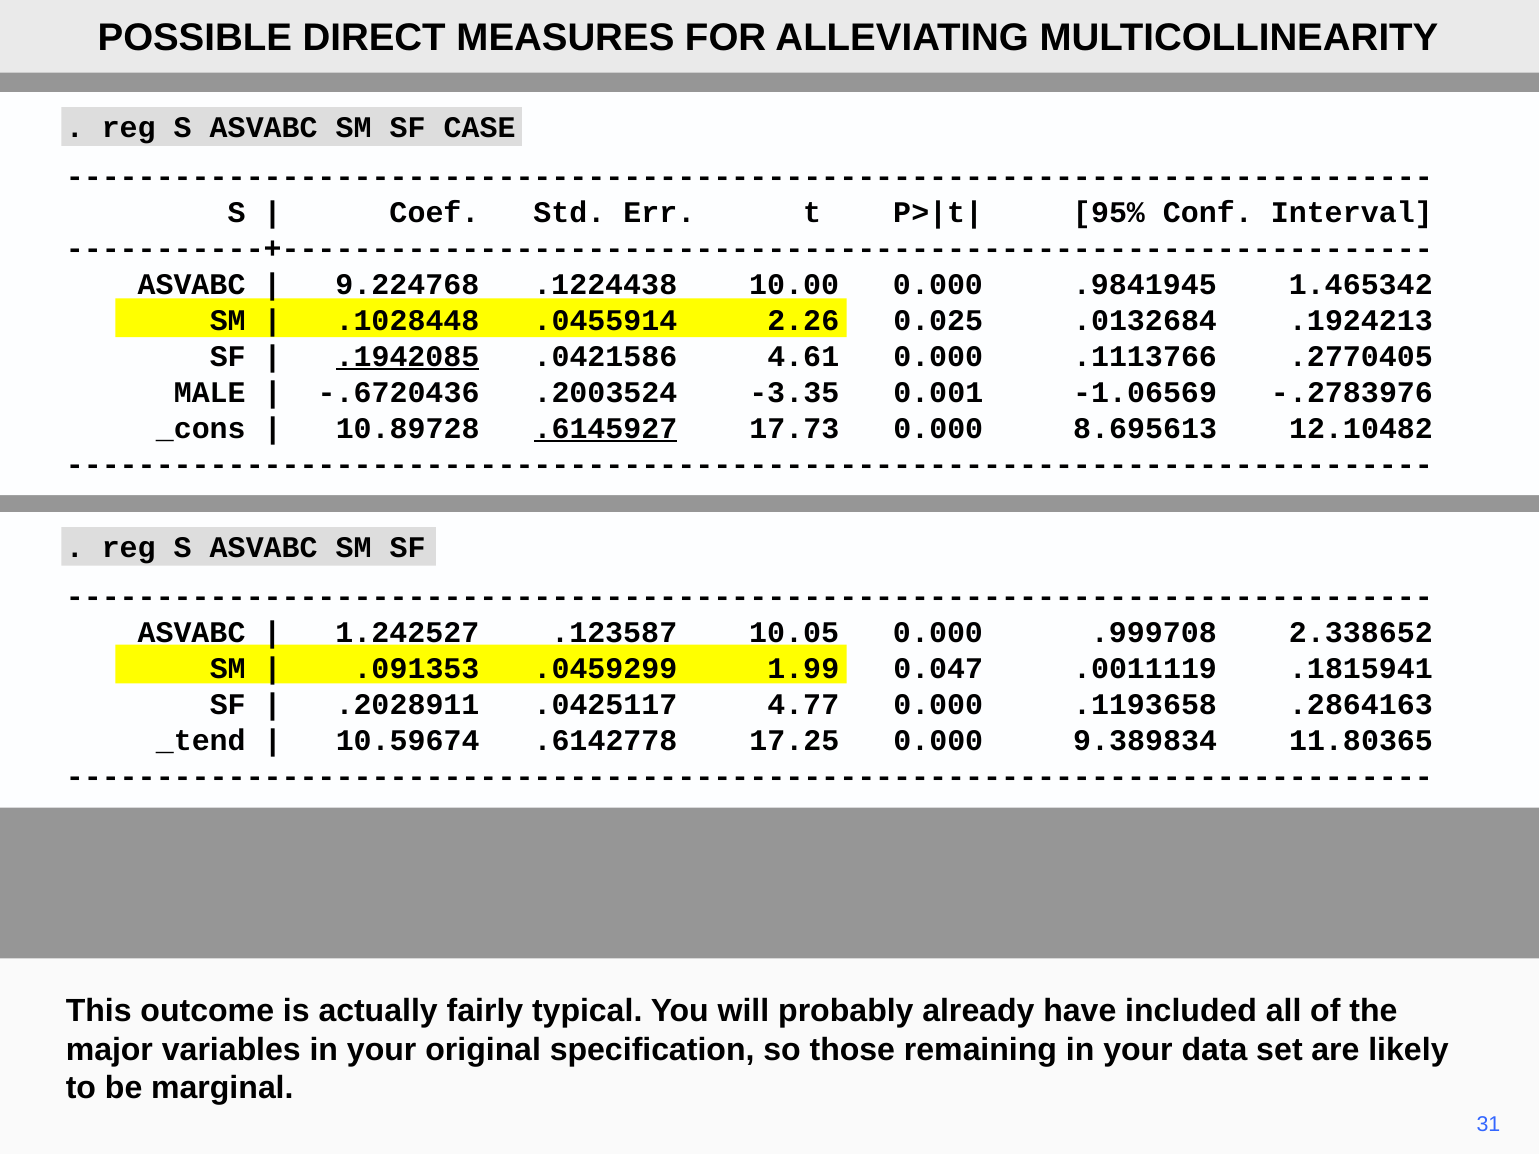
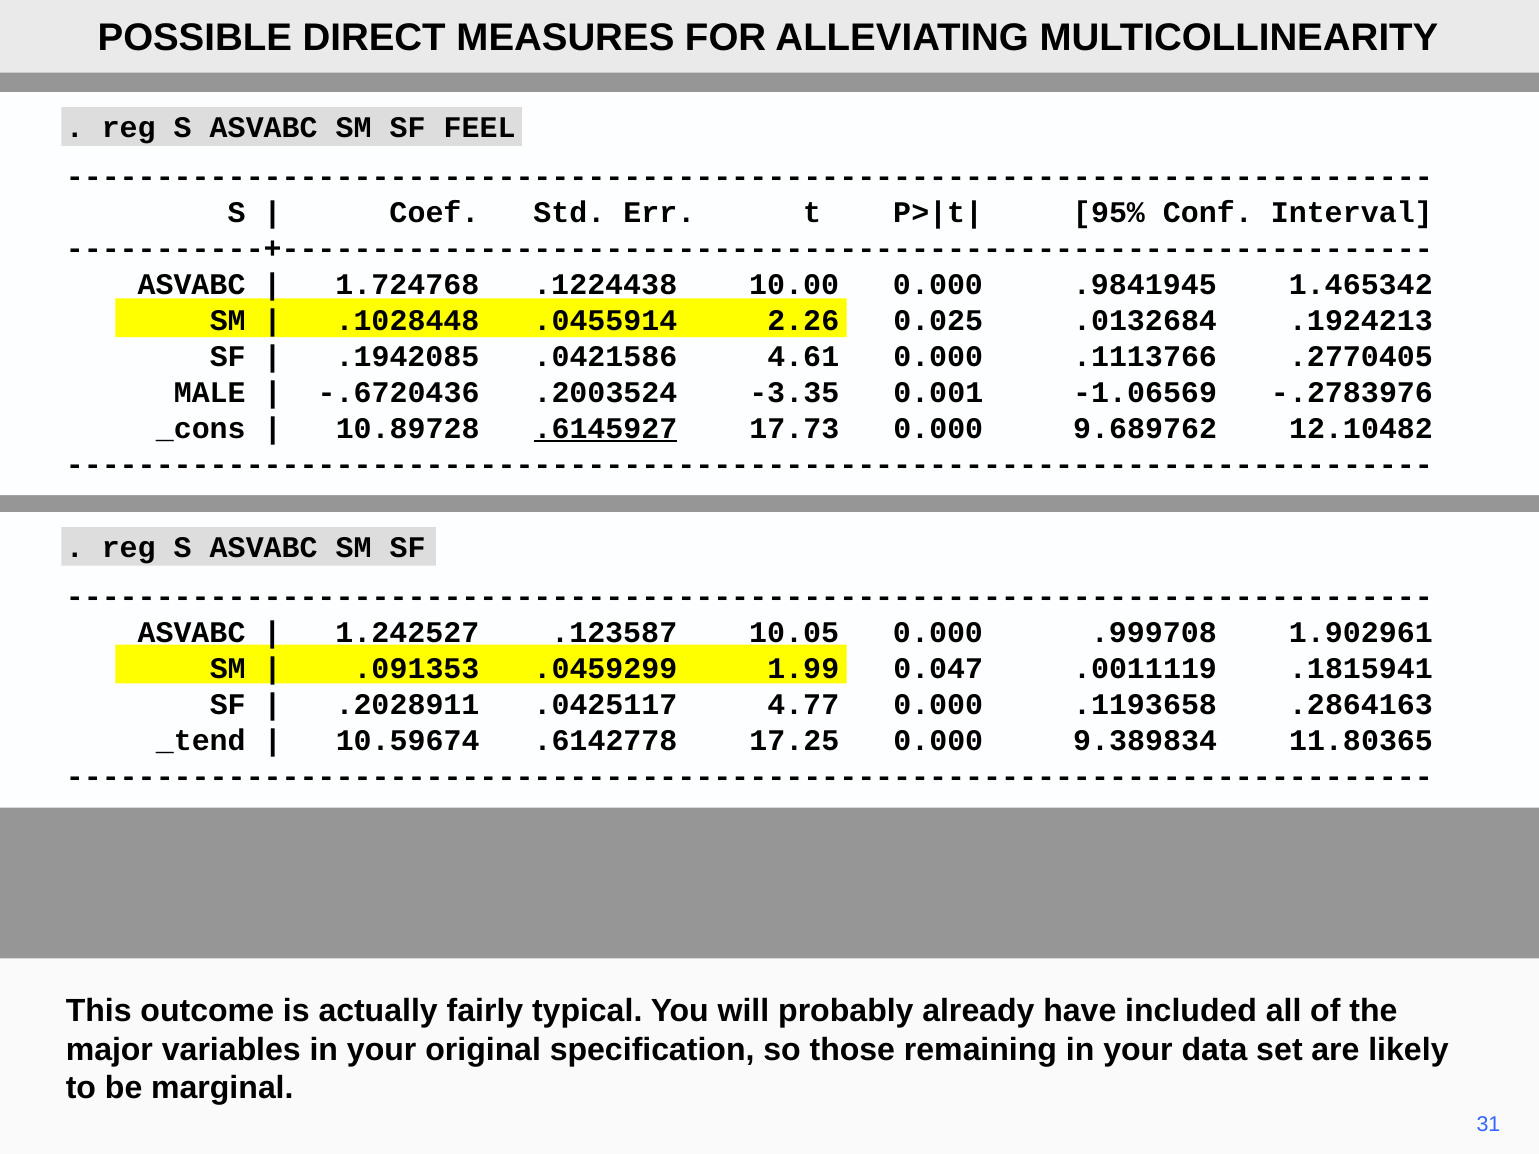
CASE: CASE -> FEEL (480, 128)
9.224768: 9.224768 -> 1.724768 (407, 285)
.1942085 underline: present -> none (407, 357)
8.695613: 8.695613 -> 9.689762 (1145, 428)
2.338652: 2.338652 -> 1.902961 (1361, 633)
